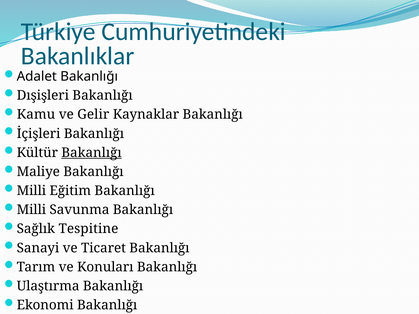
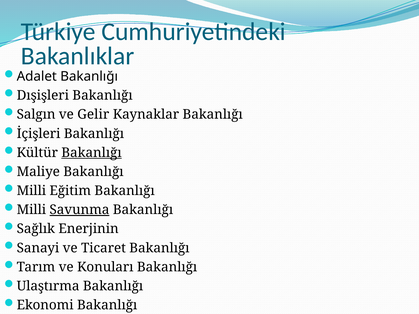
Kamu: Kamu -> Salgın (36, 115)
Savunma underline: none -> present (79, 210)
Tespitine: Tespitine -> Enerjinin (89, 229)
